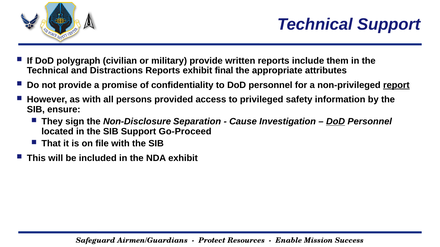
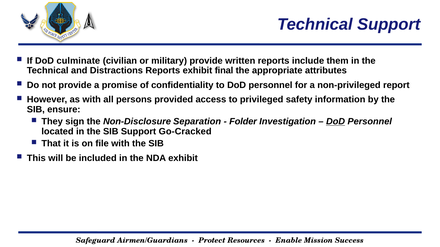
polygraph: polygraph -> culminate (78, 61)
report underline: present -> none (396, 85)
Cause: Cause -> Folder (243, 122)
Go-Proceed: Go-Proceed -> Go-Cracked (185, 132)
